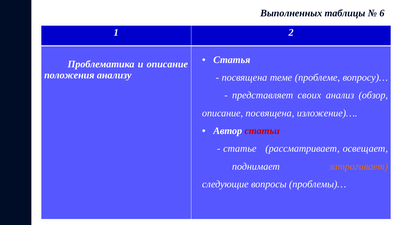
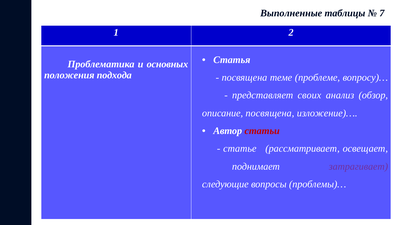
Выполненных: Выполненных -> Выполненные (291, 13)
6: 6 -> 7 (382, 13)
и описание: описание -> основных (167, 64)
анализу: анализу -> подхода (114, 75)
затрагивает colour: orange -> purple (358, 166)
